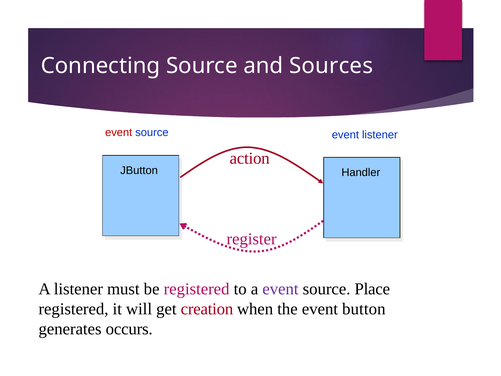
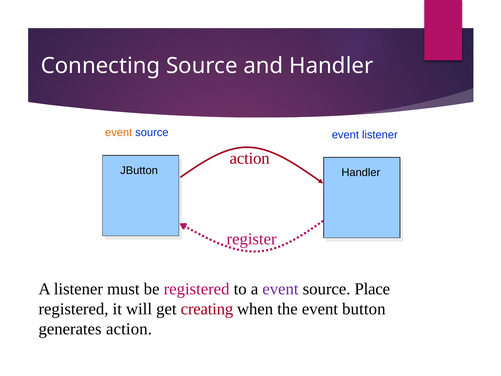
and Sources: Sources -> Handler (331, 66)
event colour: red -> orange (119, 132)
creation: creation -> creating (207, 309)
generates occurs: occurs -> action (129, 329)
